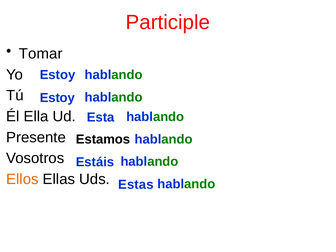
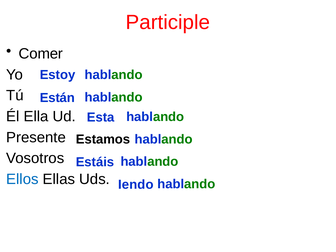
Tomar: Tomar -> Comer (41, 54)
Estoy: Estoy -> Están (57, 98)
Ellos colour: orange -> blue (22, 179)
Estas: Estas -> Iendo (136, 185)
